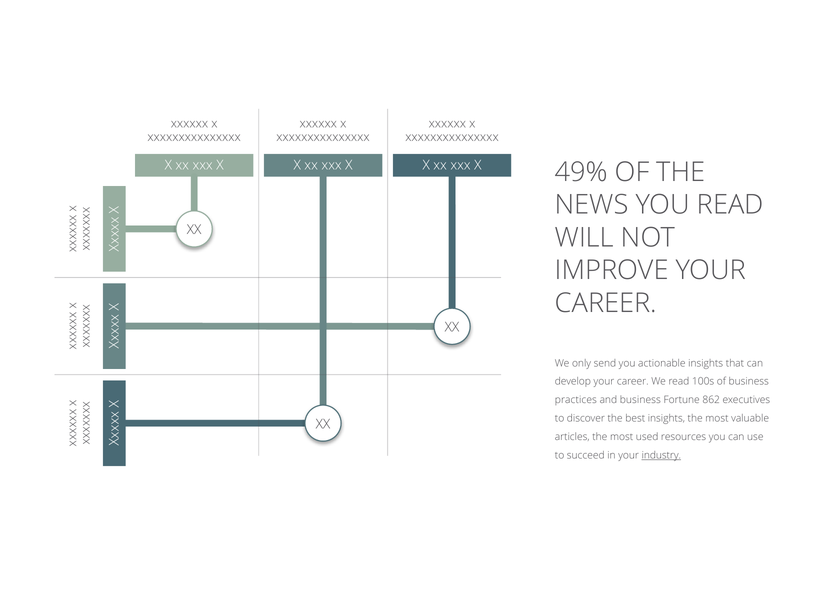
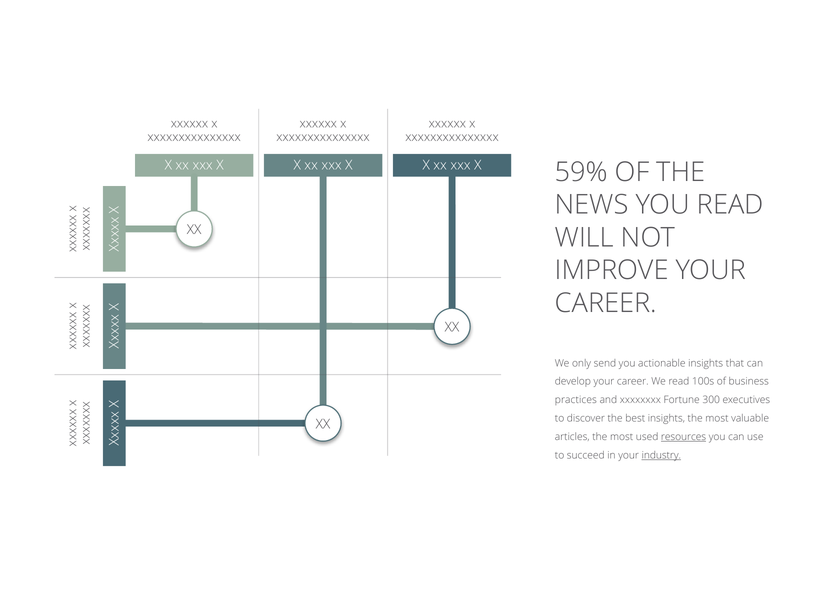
49%: 49% -> 59% (581, 172)
and business: business -> xxxxxxxx (640, 400)
862: 862 -> 300 (711, 400)
resources underline: none -> present (684, 437)
